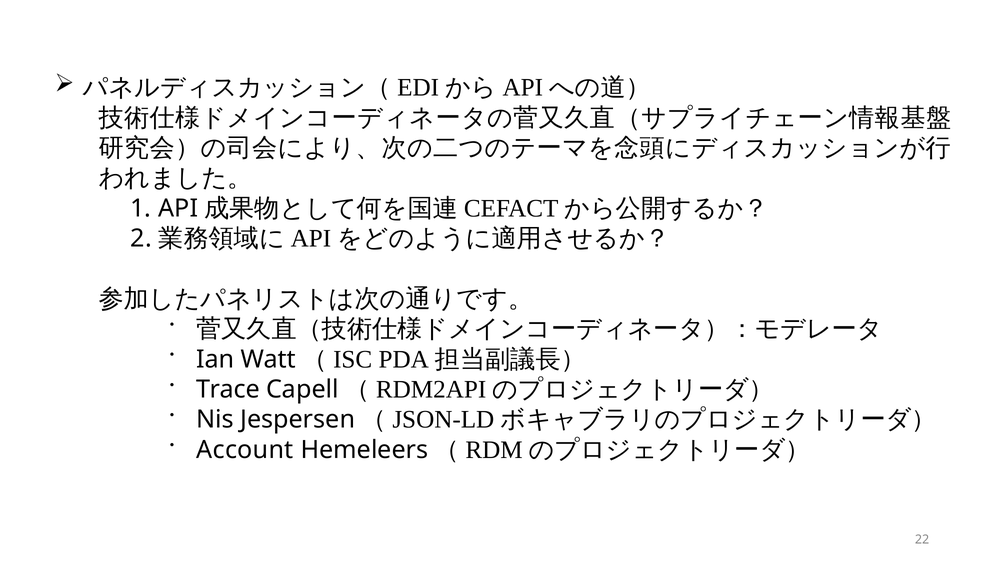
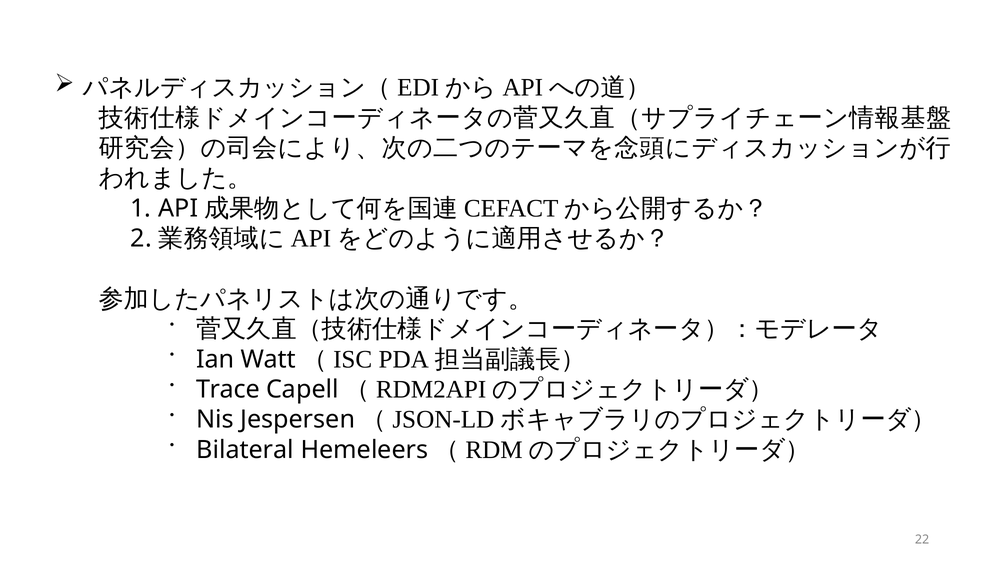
Account: Account -> Bilateral (245, 450)
